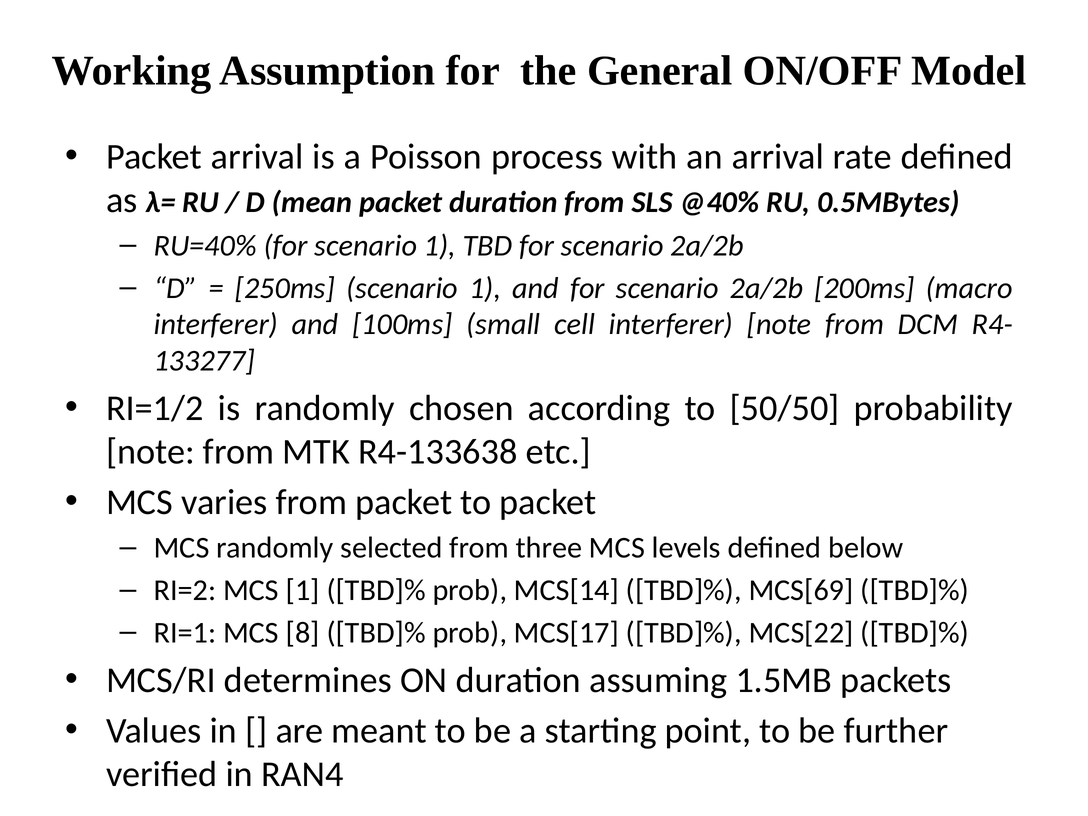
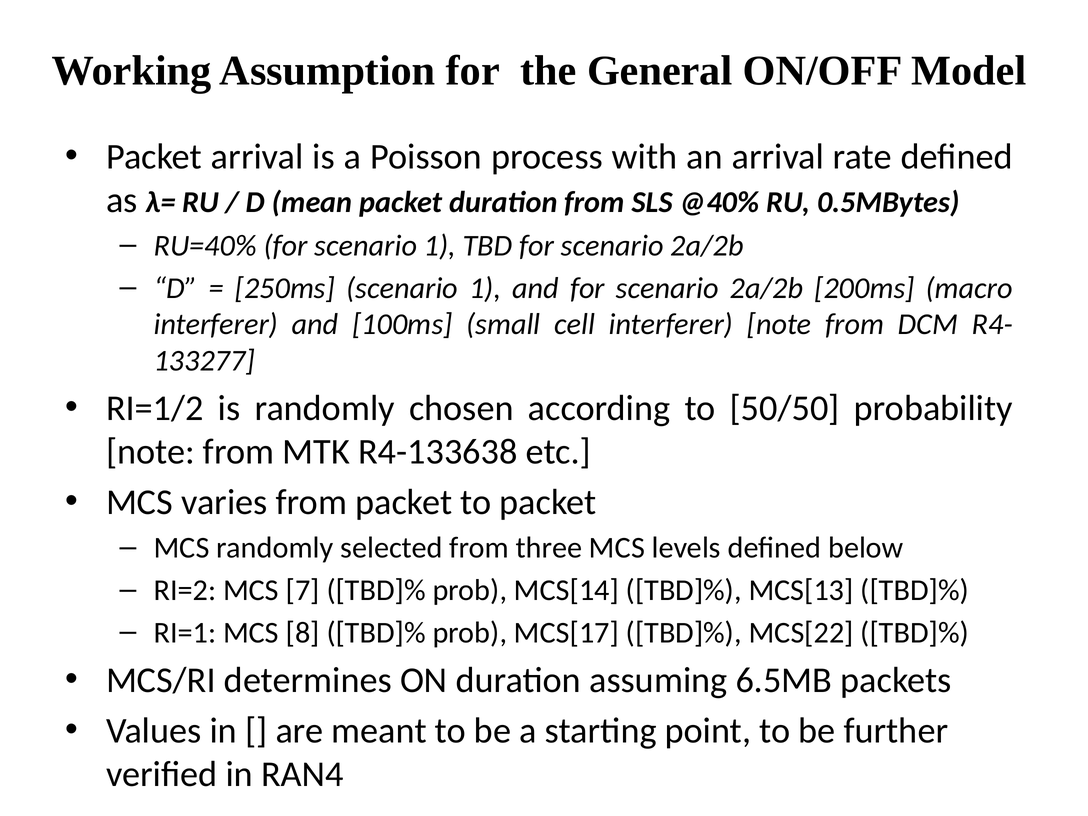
MCS 1: 1 -> 7 (303, 590)
MCS[69: MCS[69 -> MCS[13 (801, 590)
1.5MB: 1.5MB -> 6.5MB (784, 680)
